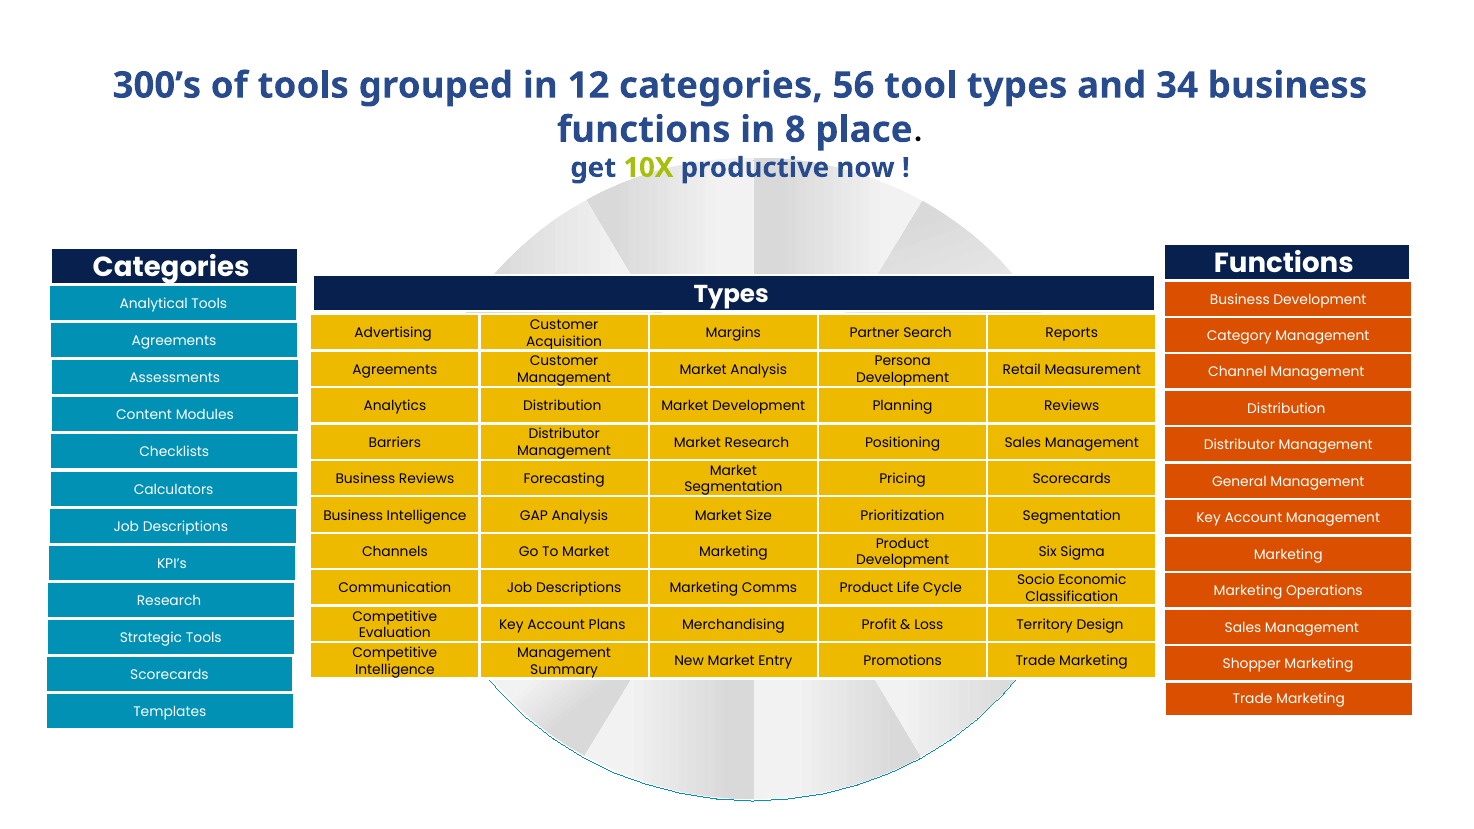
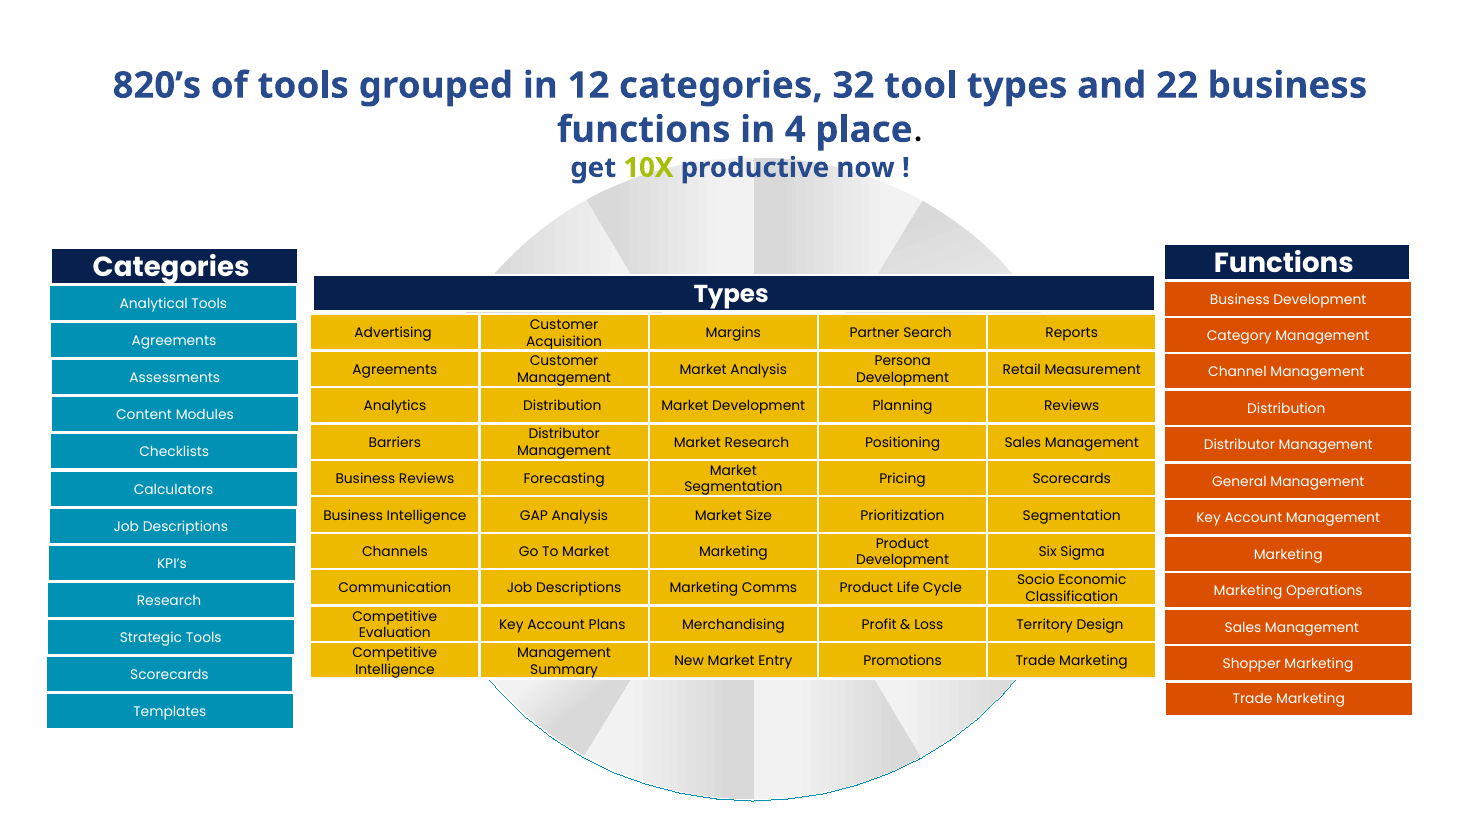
300’s: 300’s -> 820’s (157, 86)
56: 56 -> 32 (853, 86)
34: 34 -> 22 (1177, 86)
8: 8 -> 4 (795, 130)
